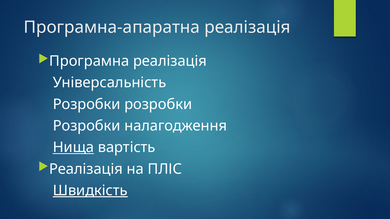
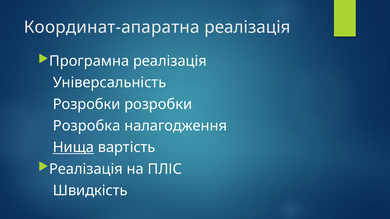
Програмна-апаратна: Програмна-апаратна -> Координат-апаратна (112, 27)
Розробки: Розробки -> Розробка (87, 126)
Швидкість underline: present -> none (90, 191)
